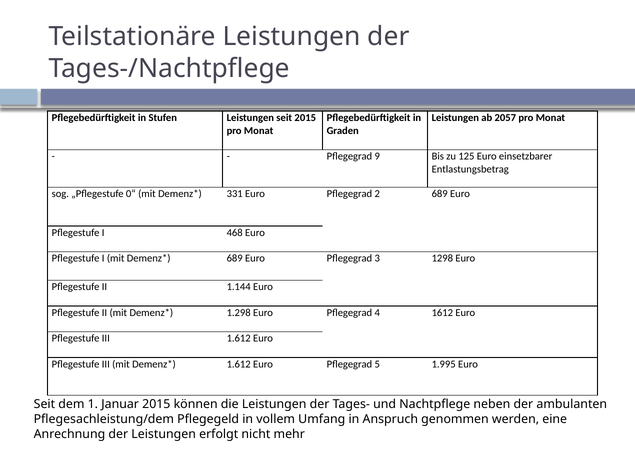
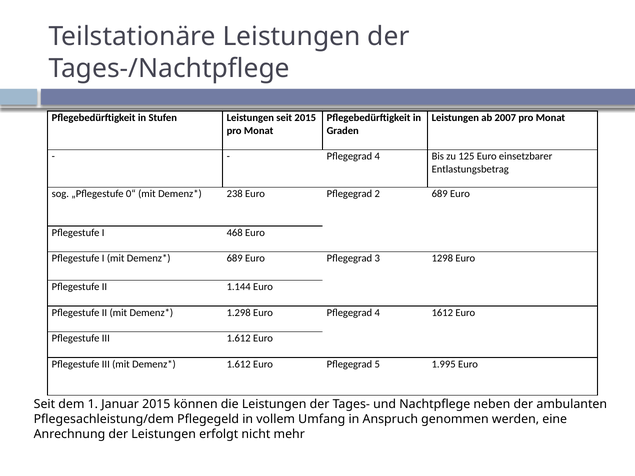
2057: 2057 -> 2007 (505, 118)
9: 9 -> 4 (377, 156)
331: 331 -> 238 (235, 194)
